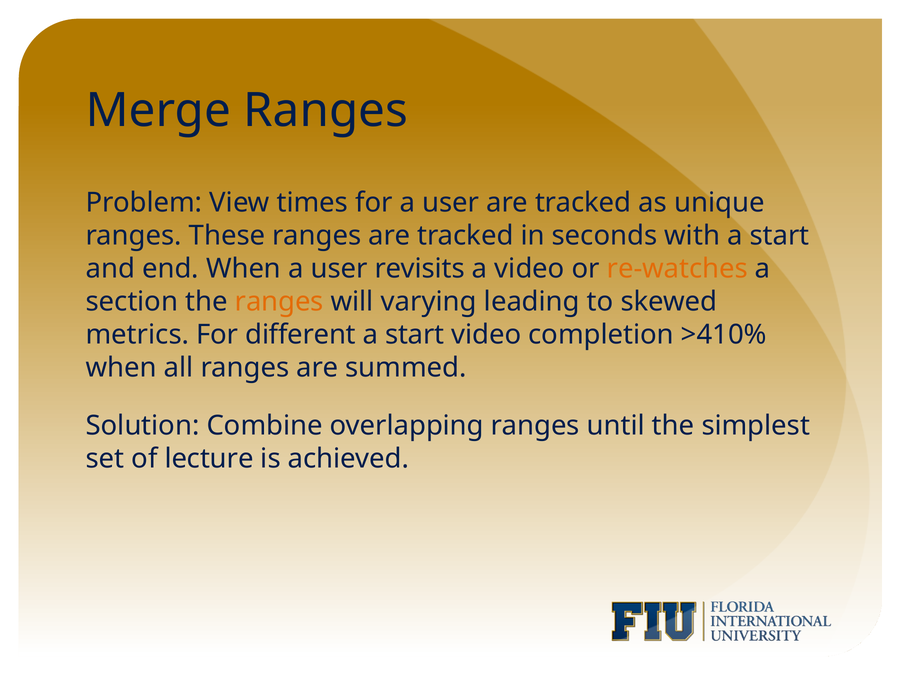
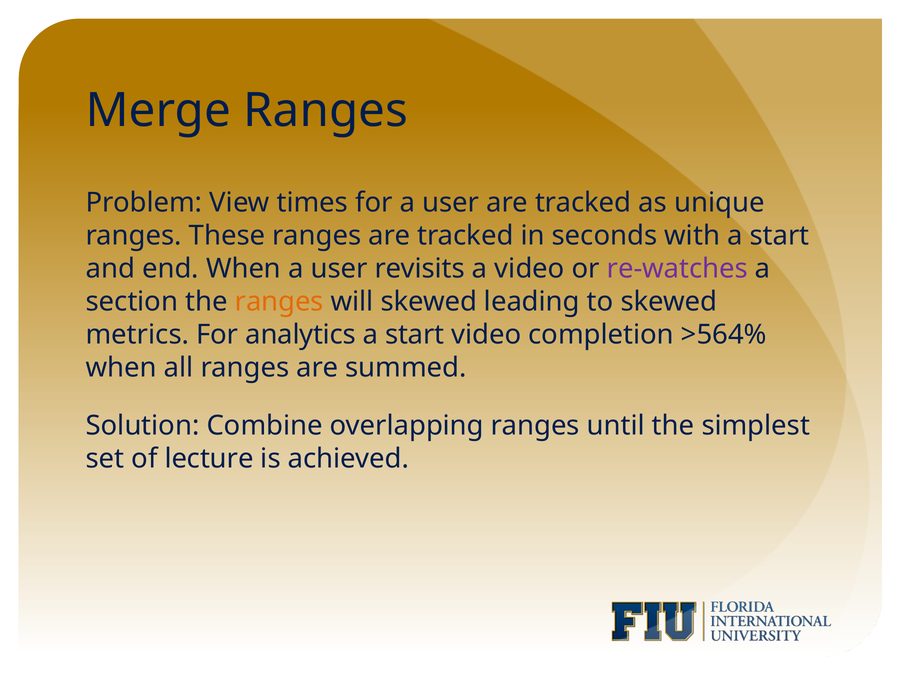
re-watches colour: orange -> purple (677, 269)
will varying: varying -> skewed (429, 302)
different: different -> analytics (301, 335)
>410%: >410% -> >564% (724, 335)
